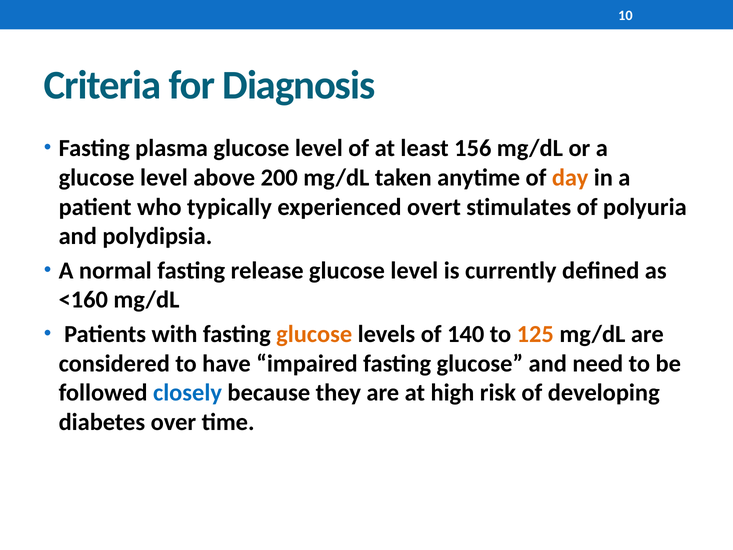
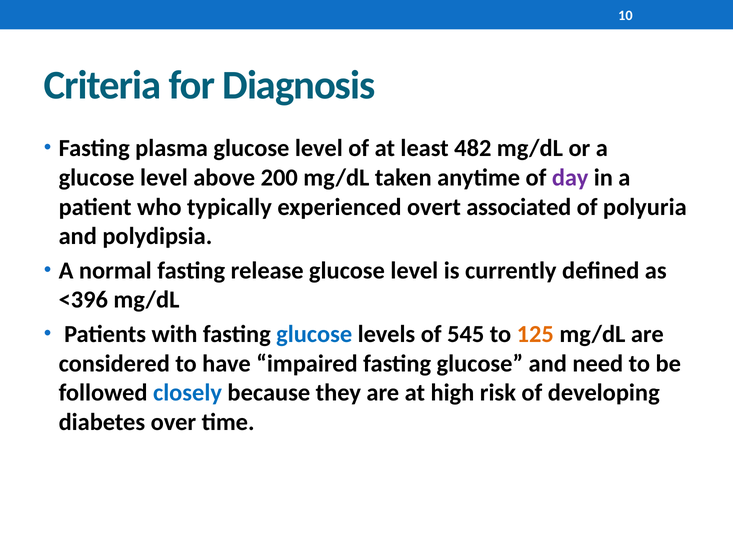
156: 156 -> 482 (473, 148)
day colour: orange -> purple (570, 178)
stimulates: stimulates -> associated (519, 207)
<160: <160 -> <396 (83, 300)
glucose colour: orange -> blue (314, 334)
140: 140 -> 545 (466, 334)
